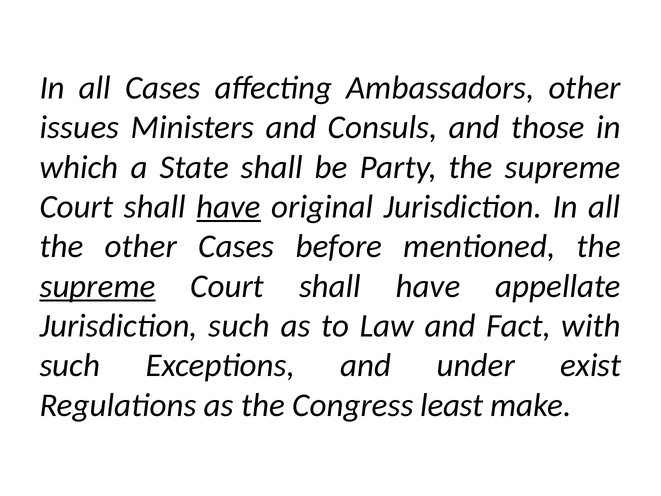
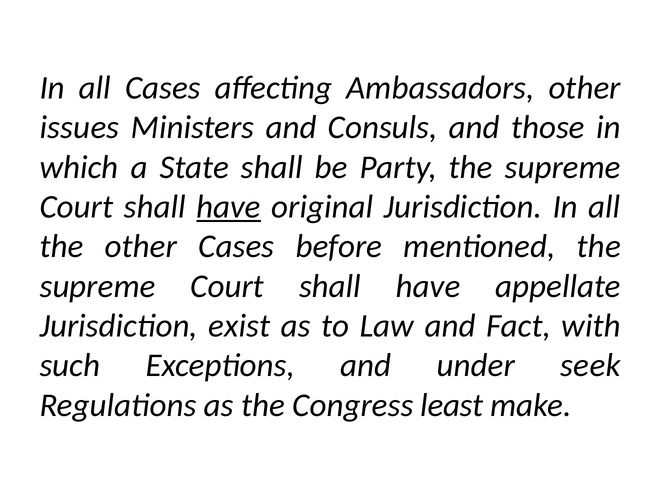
supreme underline: present -> none (98, 286)
Jurisdiction such: such -> exist (239, 326)
exist: exist -> seek (590, 365)
